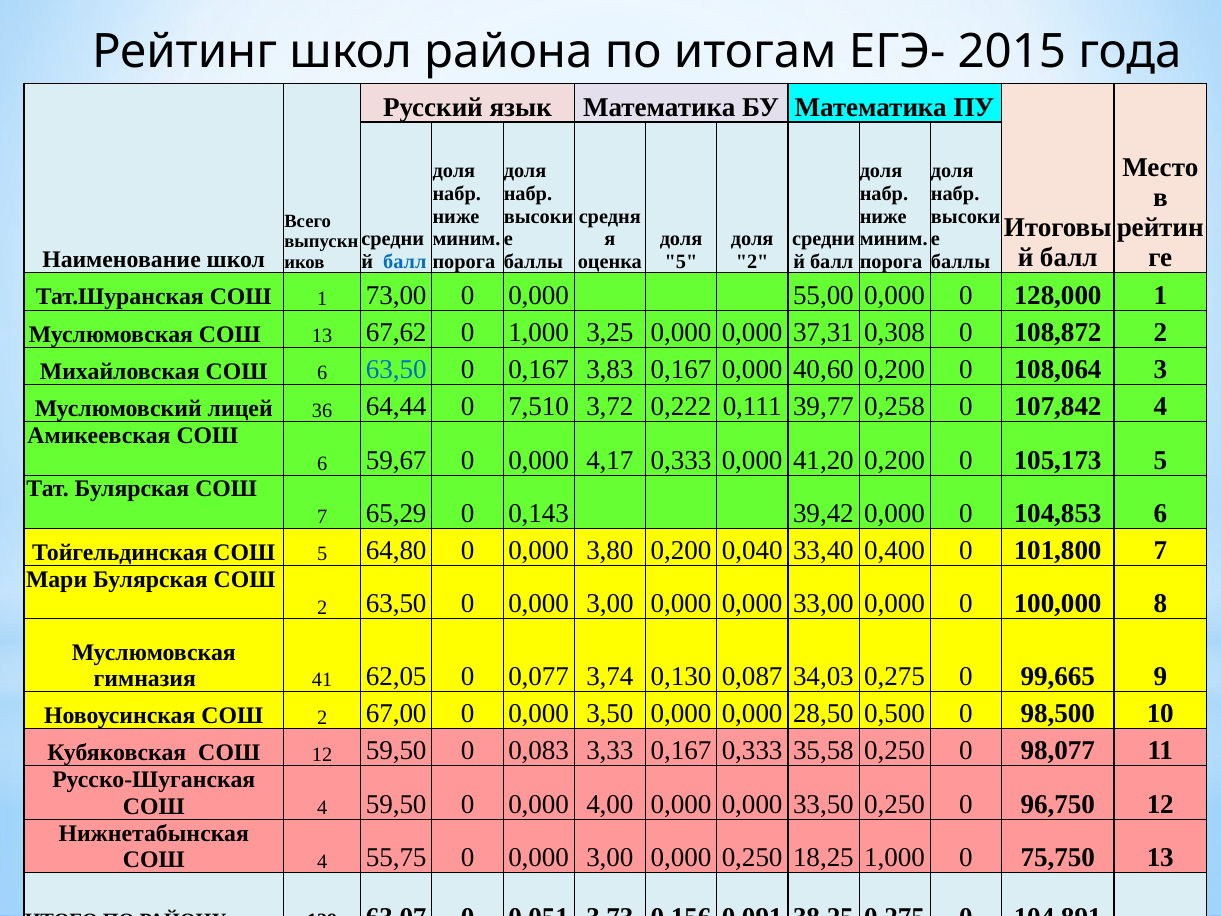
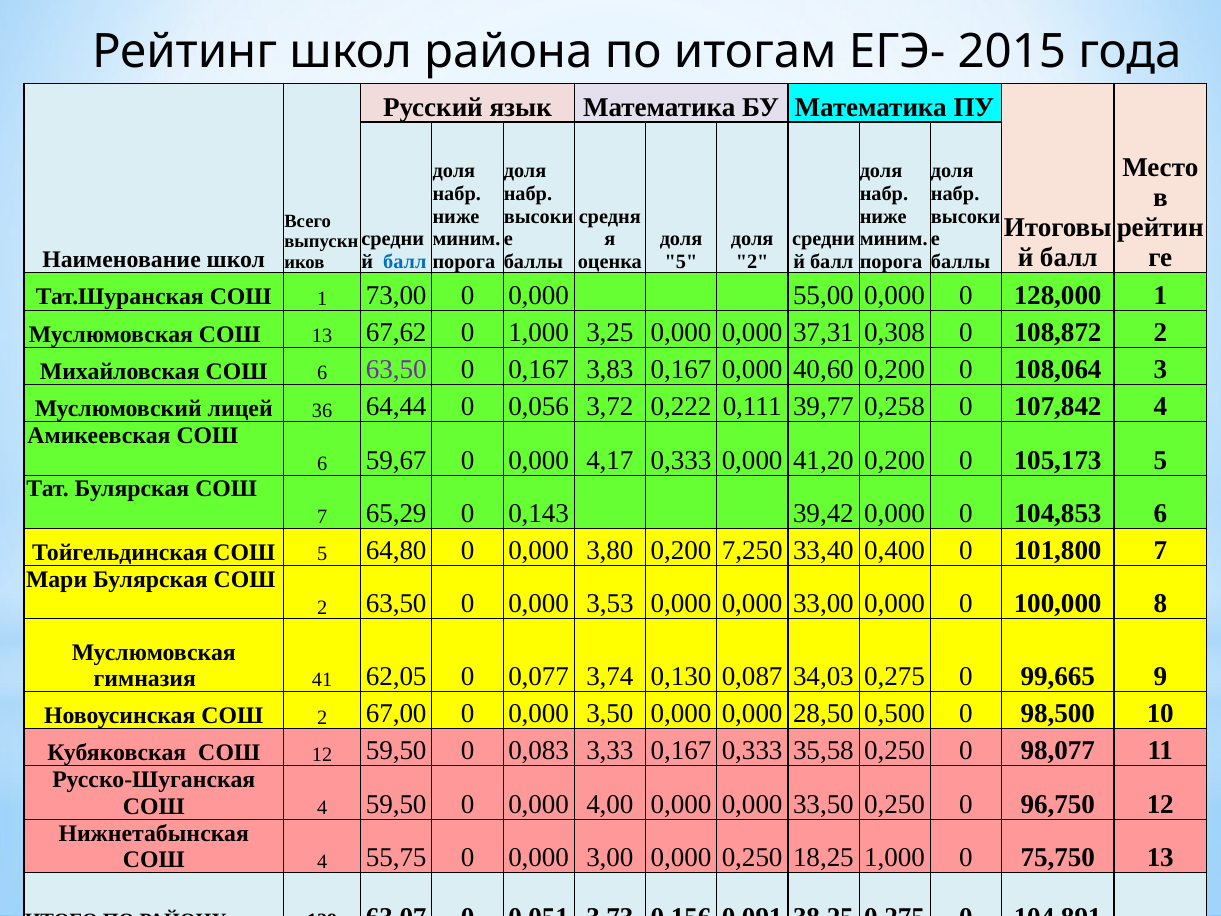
63,50 colour: blue -> purple (396, 369)
7,510: 7,510 -> 0,056 (539, 407)
0,040: 0,040 -> 7,250 (752, 550)
63,50 0 0,000 3,00: 3,00 -> 3,53 (610, 604)
